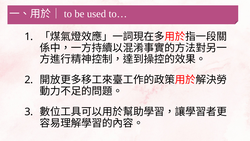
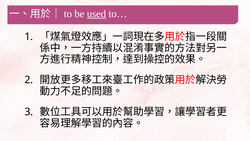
used underline: none -> present (96, 14)
